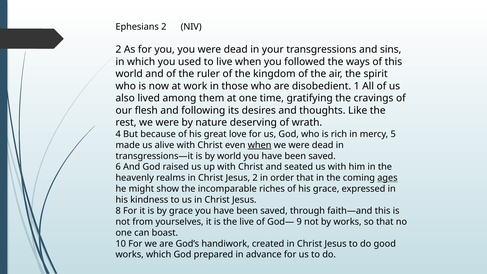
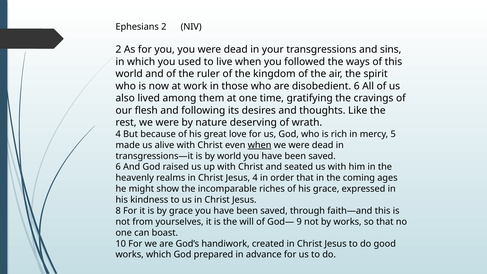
disobedient 1: 1 -> 6 (357, 86)
Jesus 2: 2 -> 4 (255, 178)
ages underline: present -> none (387, 178)
the live: live -> will (247, 222)
